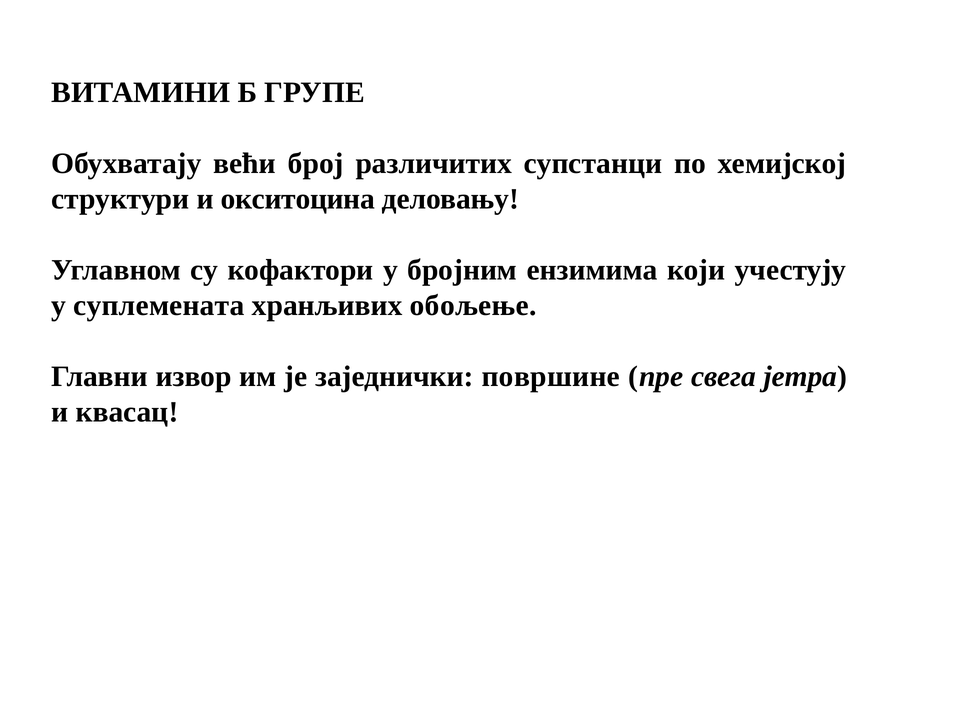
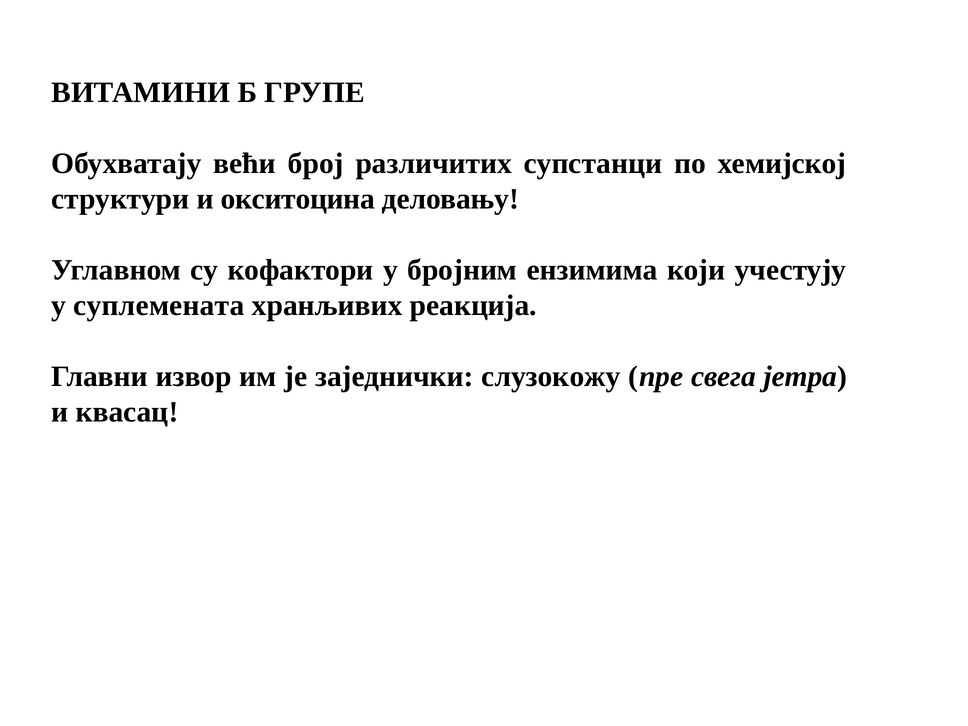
обољење: обољење -> реакција (473, 306)
површине: површине -> слузокожу (551, 376)
